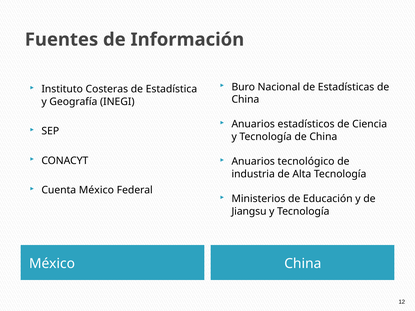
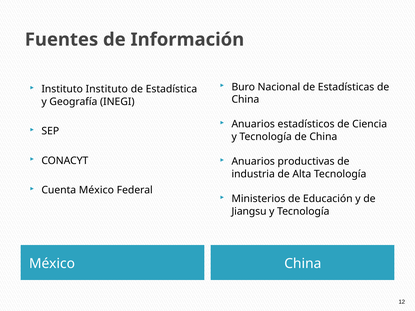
Instituto Costeras: Costeras -> Instituto (107, 89)
tecnológico: tecnológico -> productivas (306, 162)
